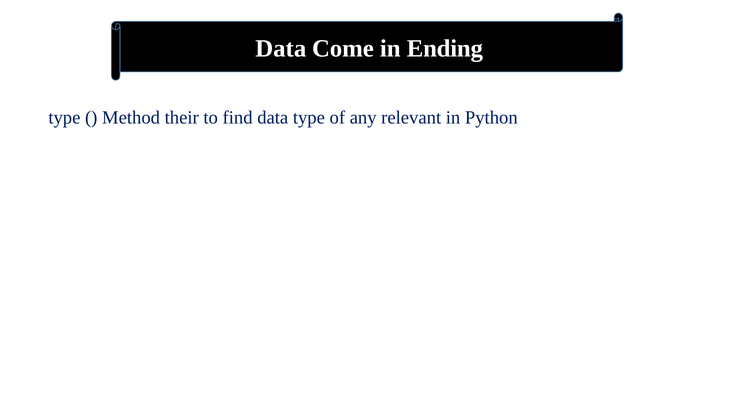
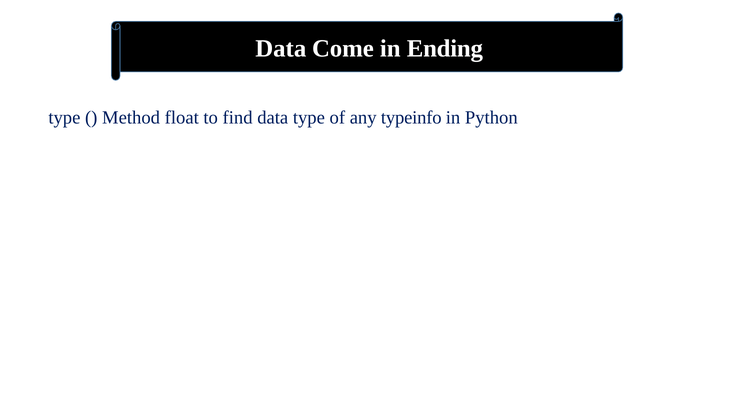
their: their -> float (182, 118)
relevant: relevant -> typeinfo (411, 118)
